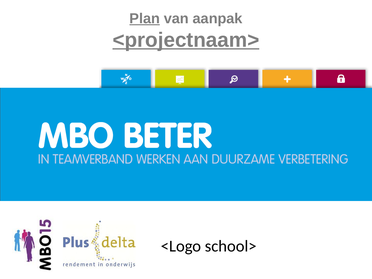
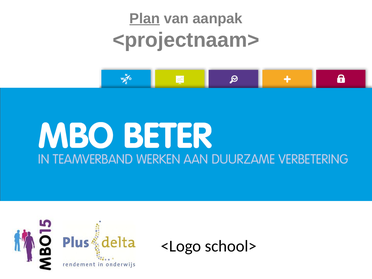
<projectnaam> underline: present -> none (186, 40)
